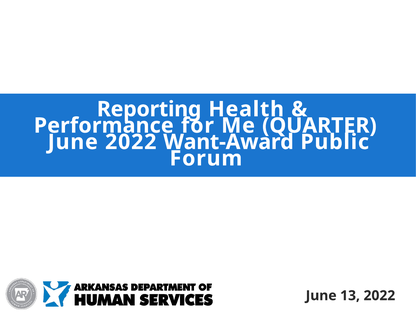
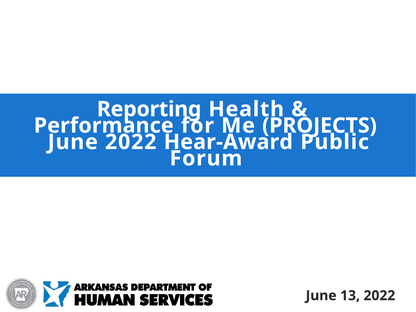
QUARTER: QUARTER -> PROJECTS (319, 126)
Want-Award: Want-Award -> Hear-Award (228, 142)
